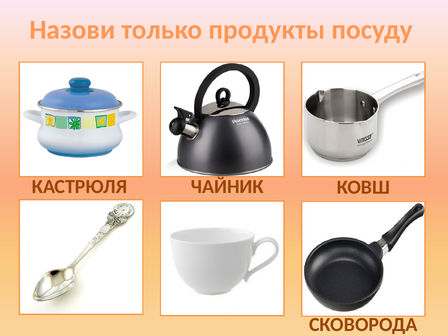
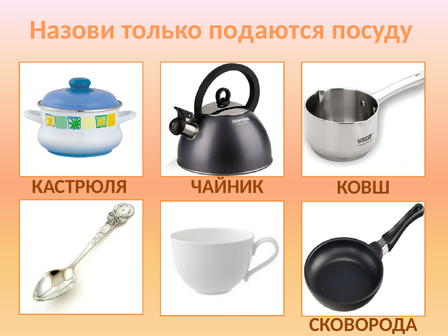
продукты: продукты -> подаются (267, 30)
